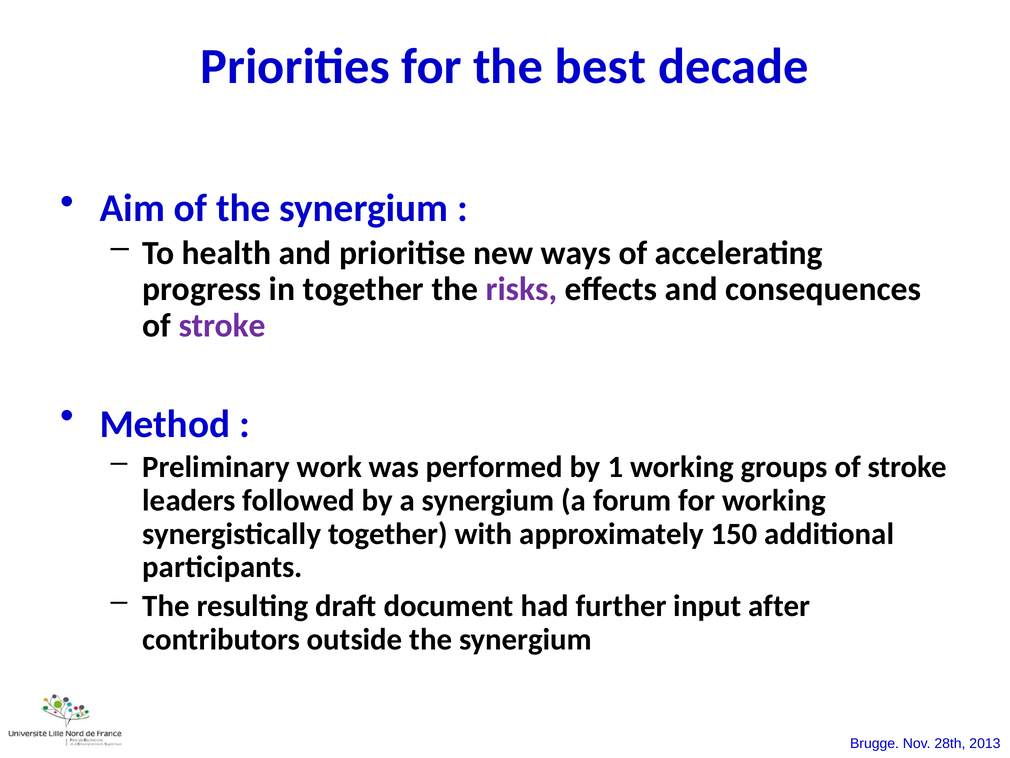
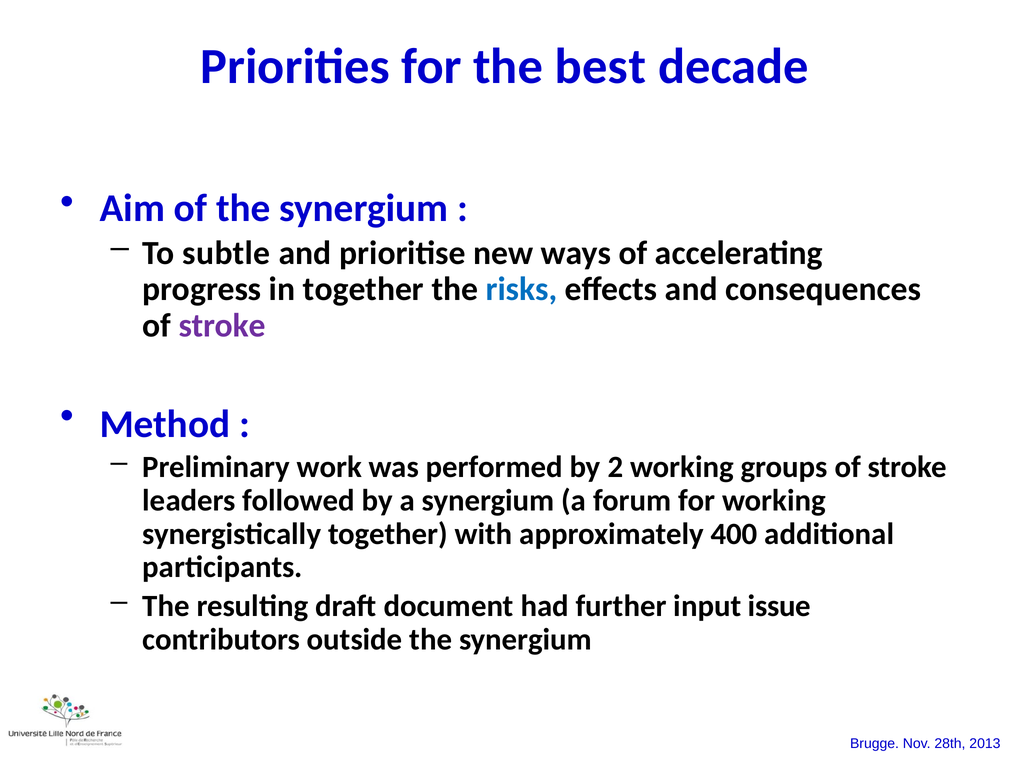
health: health -> subtle (226, 253)
risks colour: purple -> blue (522, 289)
1: 1 -> 2 (615, 467)
150: 150 -> 400 (734, 534)
after: after -> issue (779, 606)
